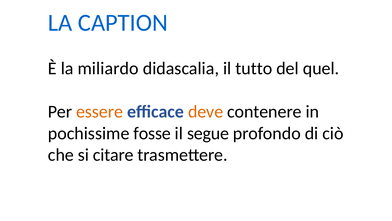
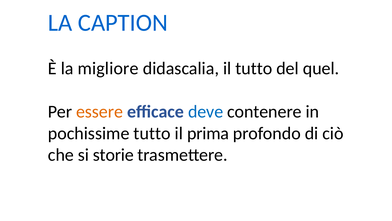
miliardo: miliardo -> migliore (108, 68)
deve colour: orange -> blue (206, 111)
pochissime fosse: fosse -> tutto (152, 133)
segue: segue -> prima (208, 133)
citare: citare -> storie (113, 155)
